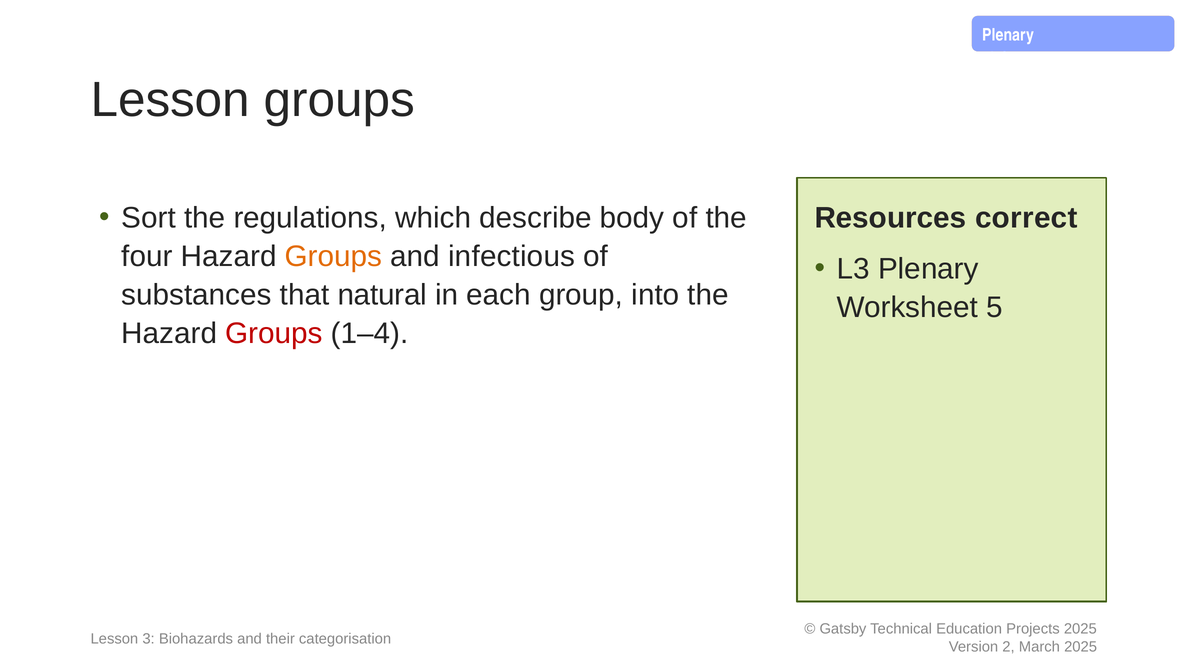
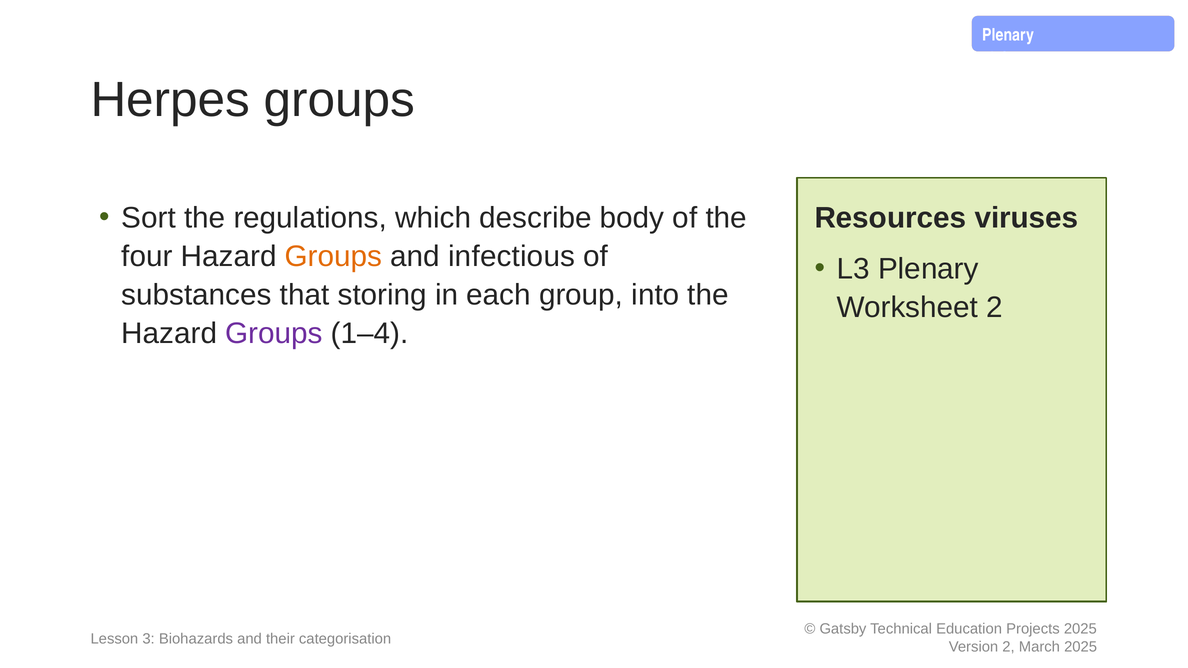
Lesson: Lesson -> Herpes (170, 100)
correct: correct -> viruses (1027, 218)
natural: natural -> storing (382, 295)
Worksheet 5: 5 -> 2 (995, 308)
Groups colour: red -> purple (274, 334)
